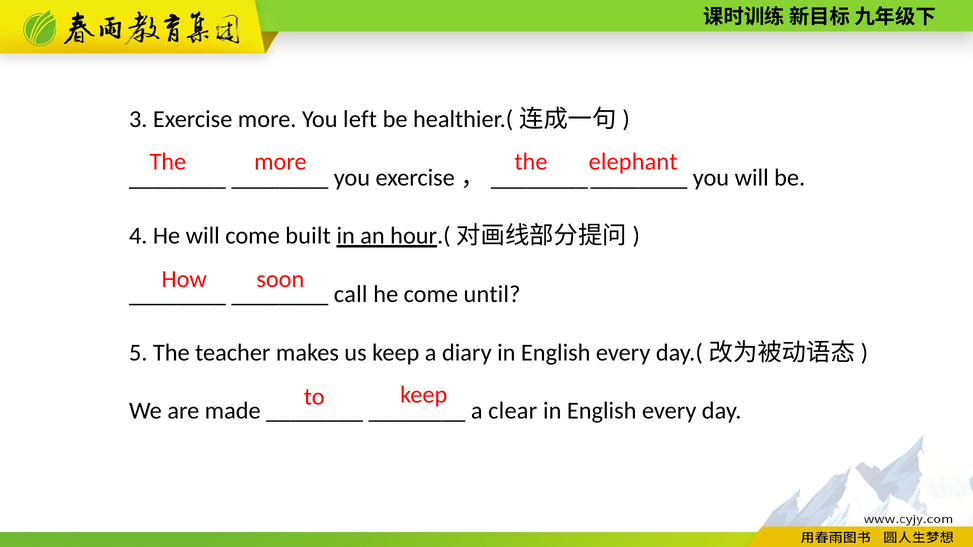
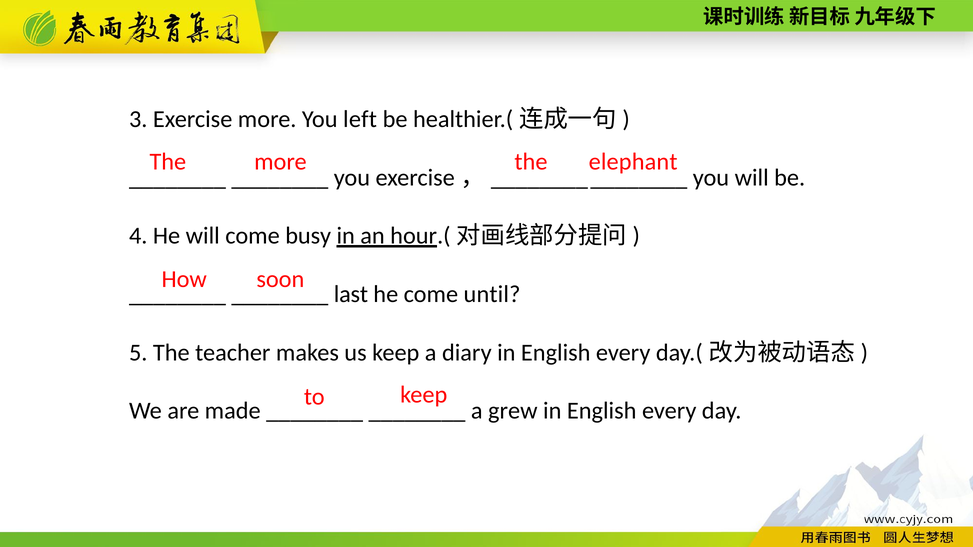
built: built -> busy (308, 236)
call: call -> last (351, 294)
clear: clear -> grew (513, 411)
